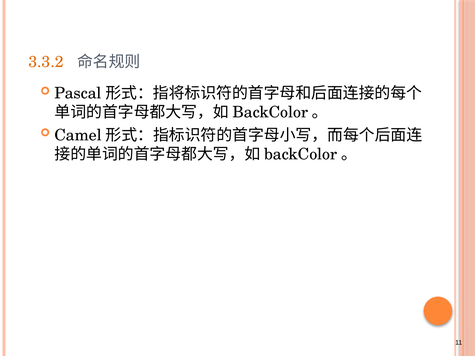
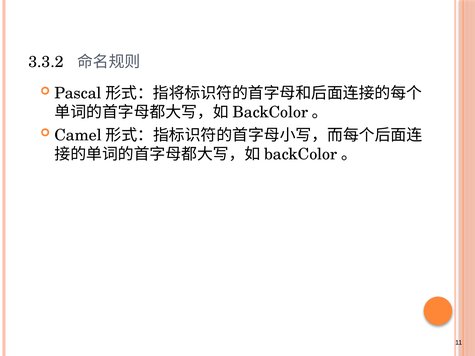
3.3.2 colour: orange -> black (46, 62)
